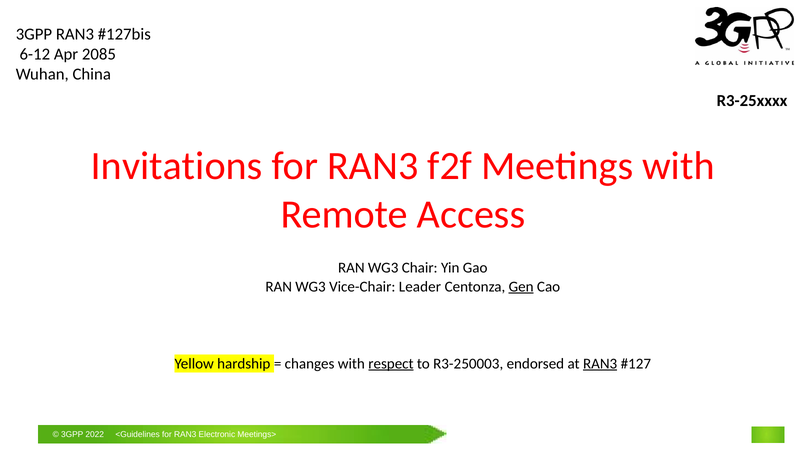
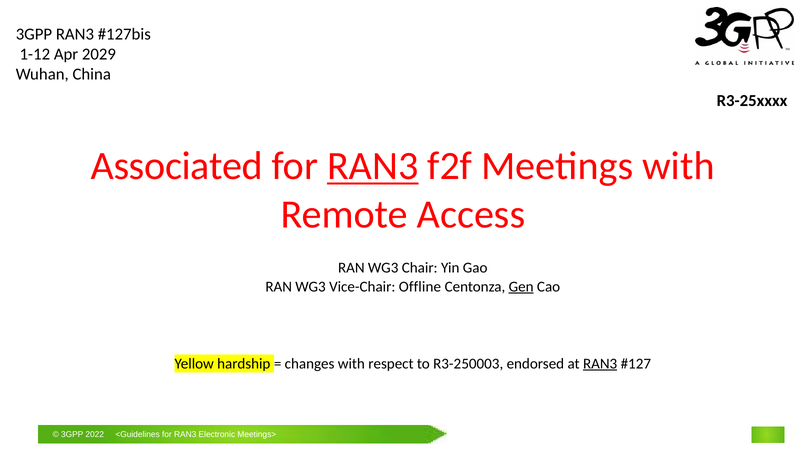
6-12: 6-12 -> 1-12 (35, 54)
2085: 2085 -> 2029 (99, 54)
Invitations: Invitations -> Associated (177, 166)
RAN3 underline: none -> present (373, 166)
Leader: Leader -> Offline (420, 286)
respect underline: present -> none (391, 363)
